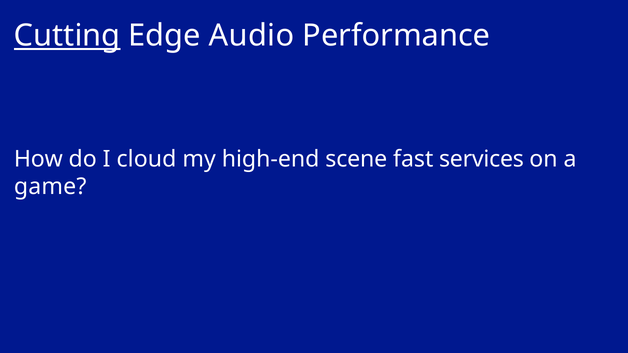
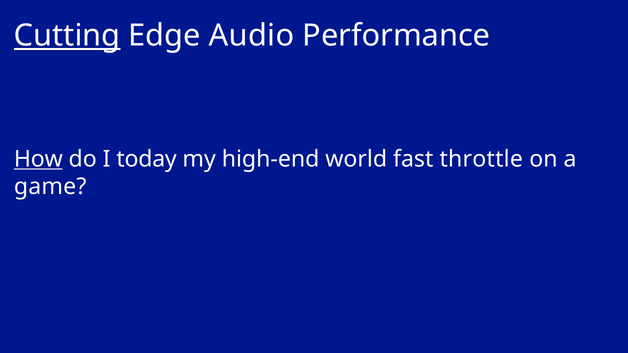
How underline: none -> present (38, 159)
cloud: cloud -> today (147, 159)
scene: scene -> world (356, 159)
services: services -> throttle (481, 159)
